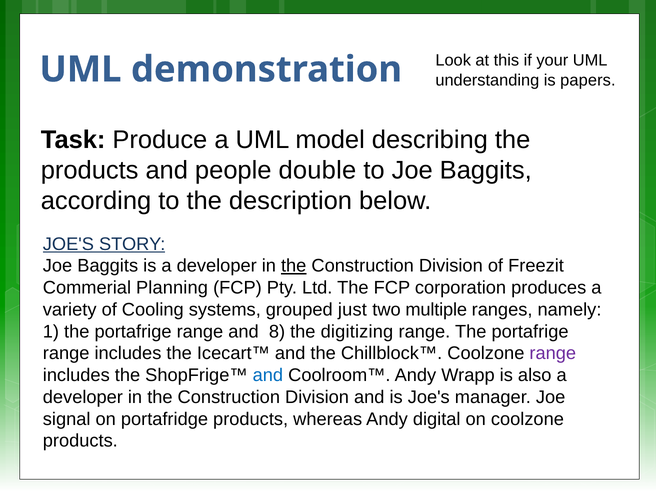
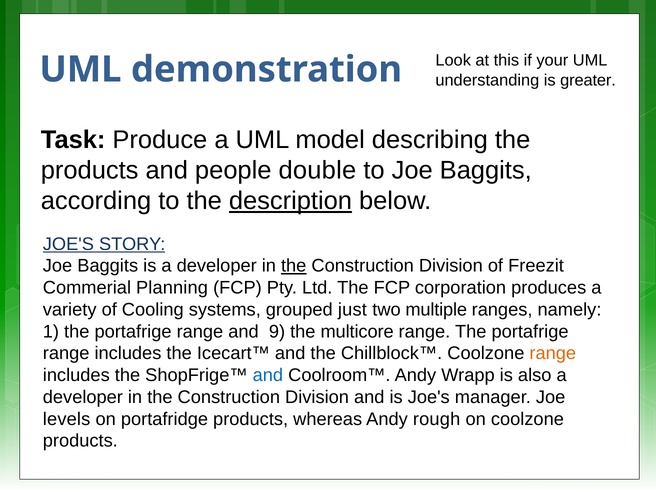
papers: papers -> greater (588, 80)
description underline: none -> present (290, 201)
8: 8 -> 9 (277, 332)
digitizing: digitizing -> multicore (357, 332)
range colour: purple -> orange (553, 353)
signal: signal -> levels (67, 419)
digital: digital -> rough (437, 419)
